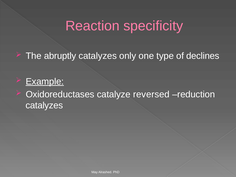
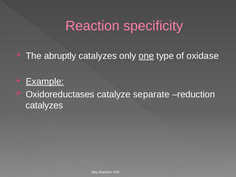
one underline: none -> present (146, 56)
declines: declines -> oxidase (203, 56)
reversed: reversed -> separate (151, 94)
